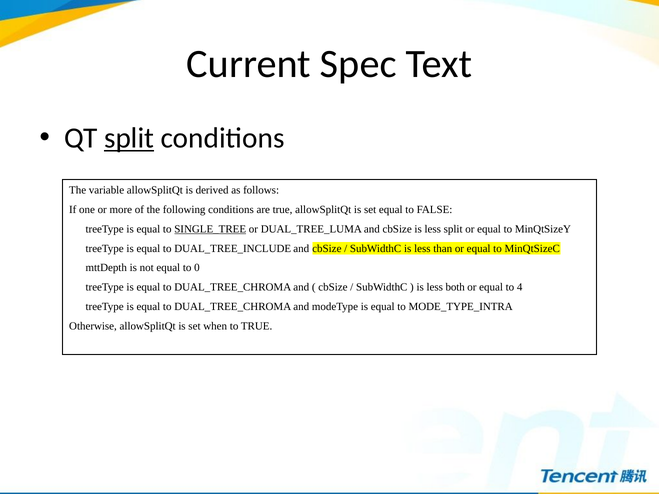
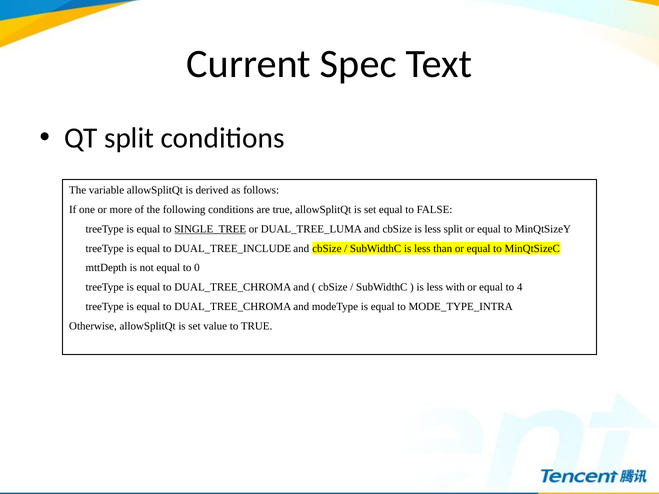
split underline: present -> none (129, 138)
both: both -> with (455, 287)
when: when -> value (215, 326)
